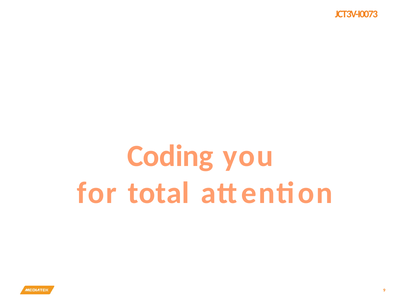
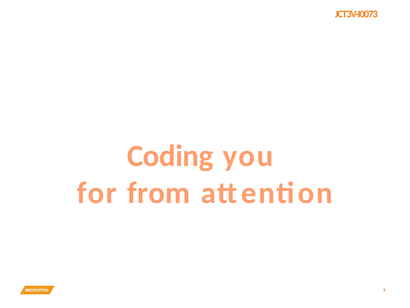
total: total -> from (159, 193)
